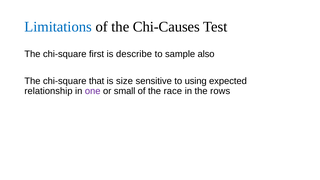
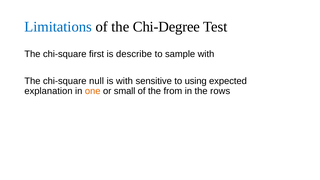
Chi-Causes: Chi-Causes -> Chi-Degree (166, 27)
sample also: also -> with (206, 54)
that: that -> null (97, 81)
is size: size -> with (124, 81)
relationship: relationship -> explanation (48, 91)
one colour: purple -> orange (93, 91)
race: race -> from (173, 91)
